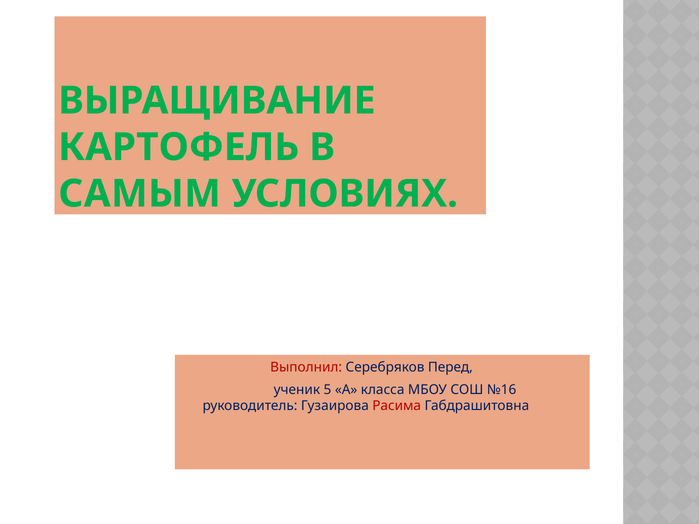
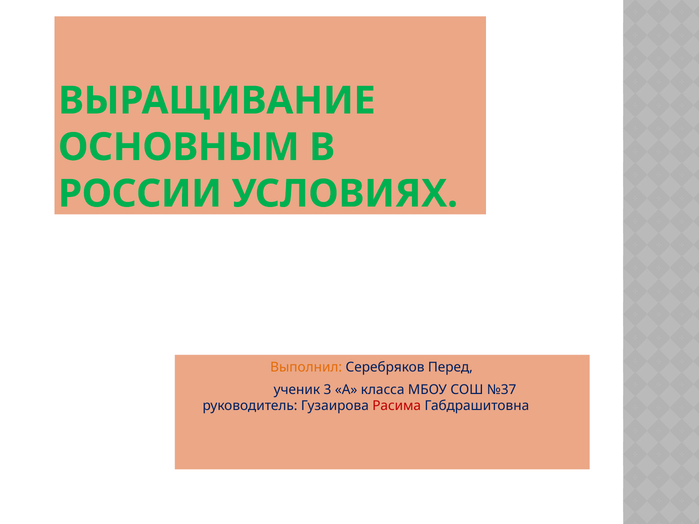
КАРТОФЕЛЬ: КАРТОФЕЛЬ -> ОСНОВНЫМ (179, 147)
САМЫМ: САМЫМ -> РОССИИ (140, 194)
Выполнил colour: red -> orange (306, 368)
5: 5 -> 3 (327, 390)
№16: №16 -> №37 (502, 390)
